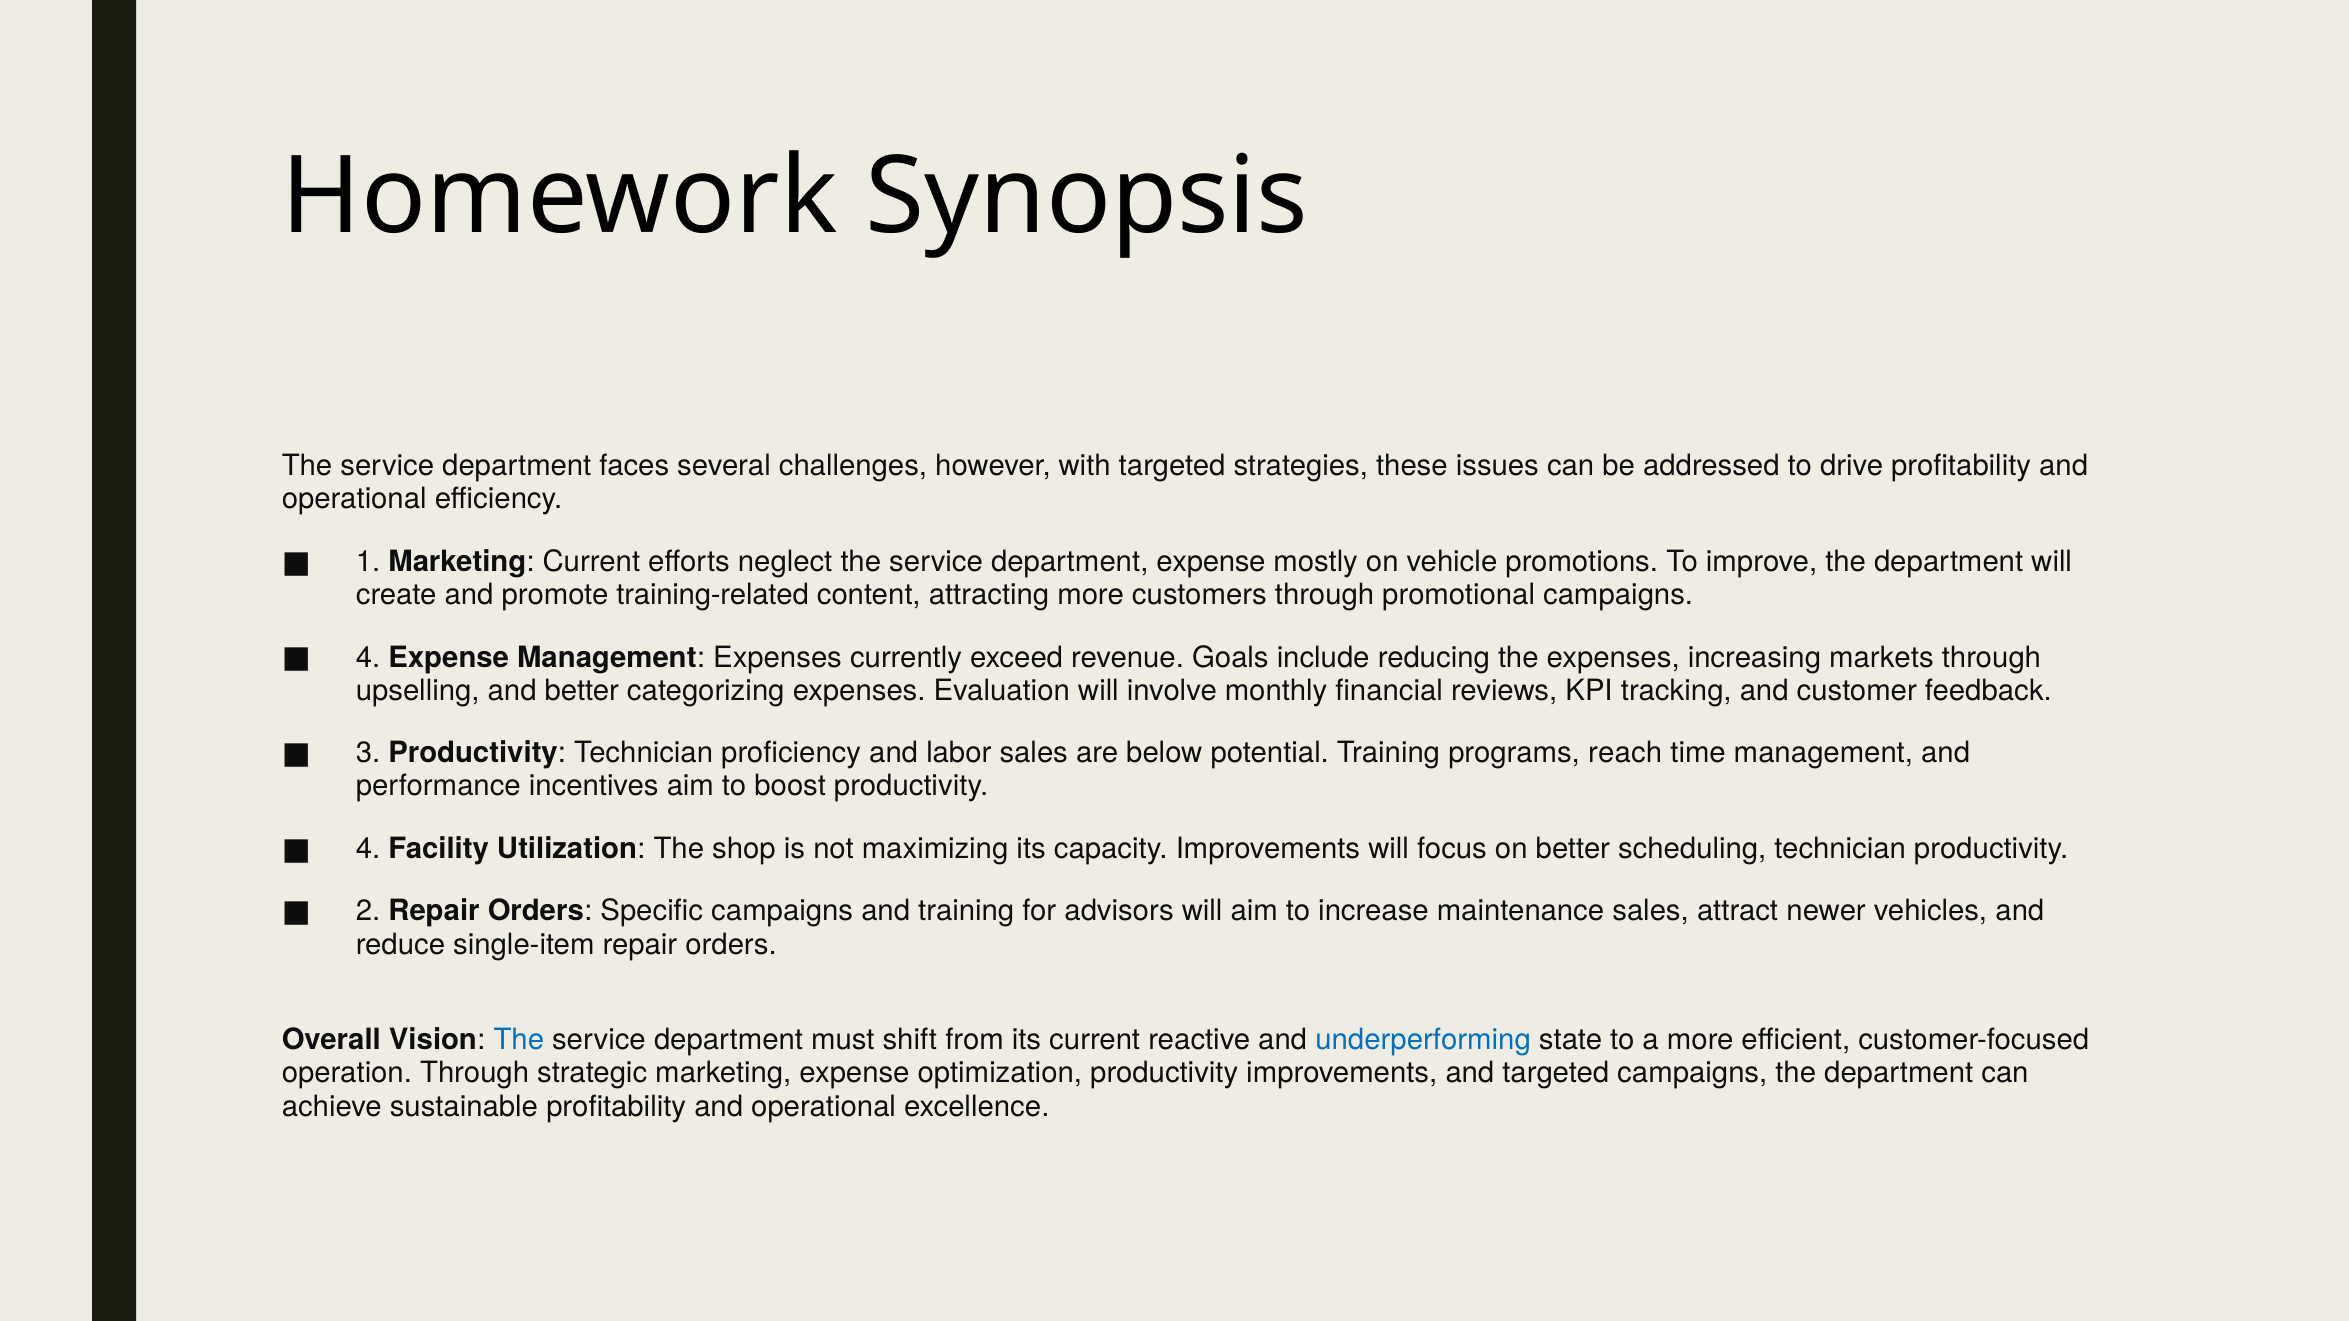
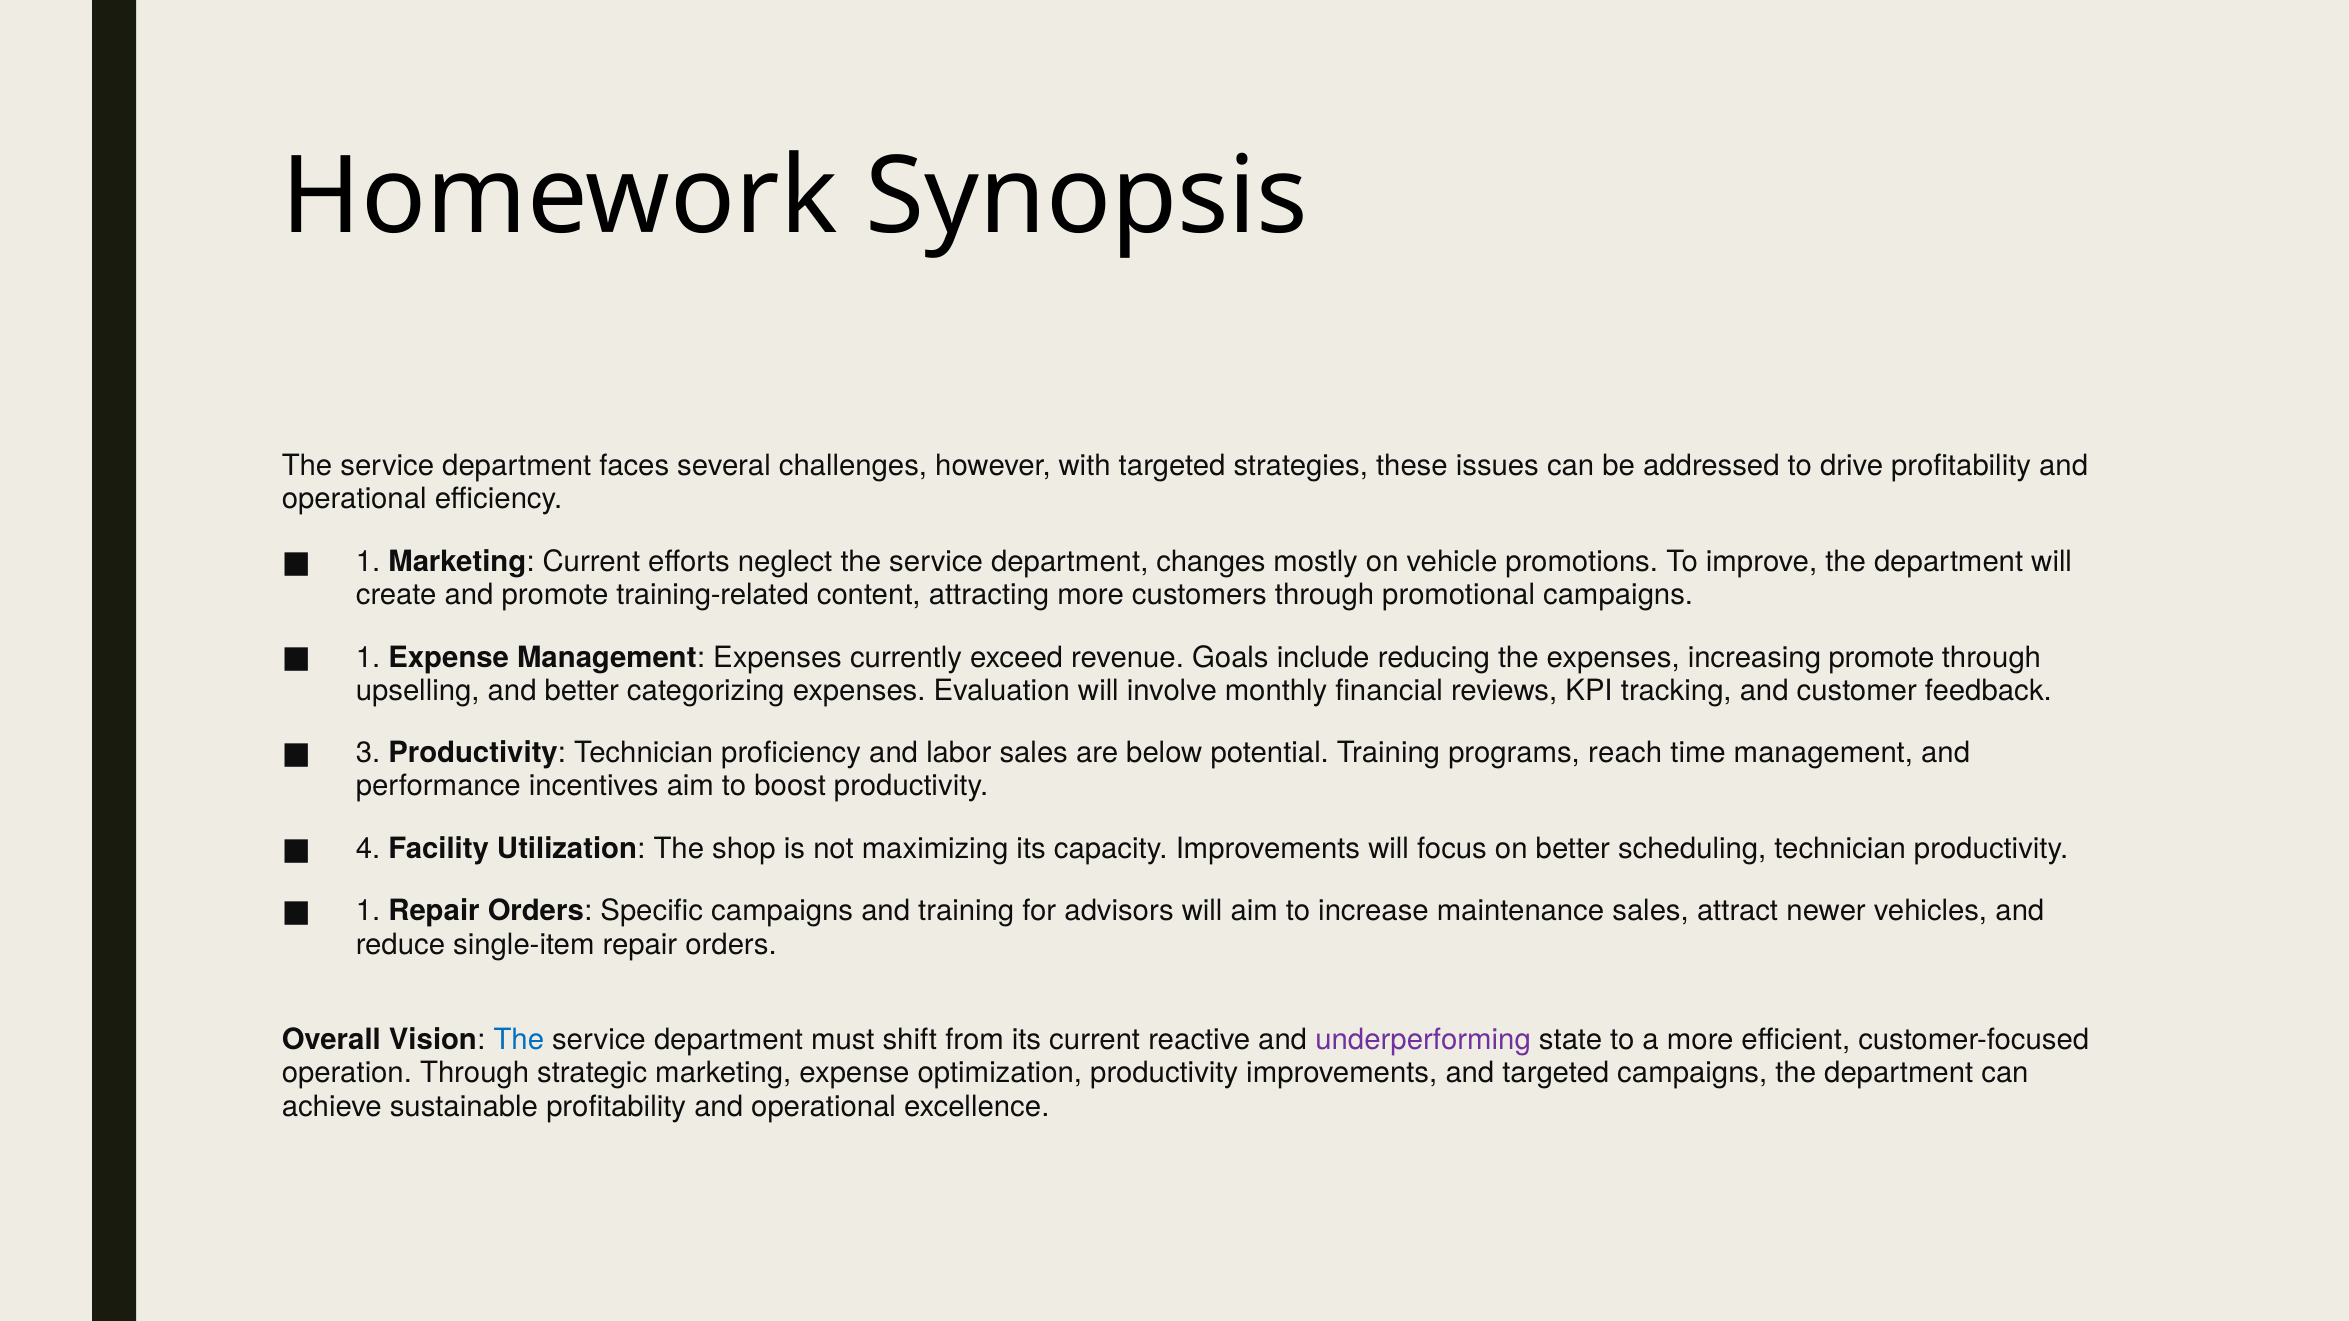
department expense: expense -> changes (1211, 562)
4: 4 -> 1 (368, 657)
increasing markets: markets -> promote (1882, 657)
2: 2 -> 1 (368, 911)
underperforming colour: blue -> purple (1423, 1040)
